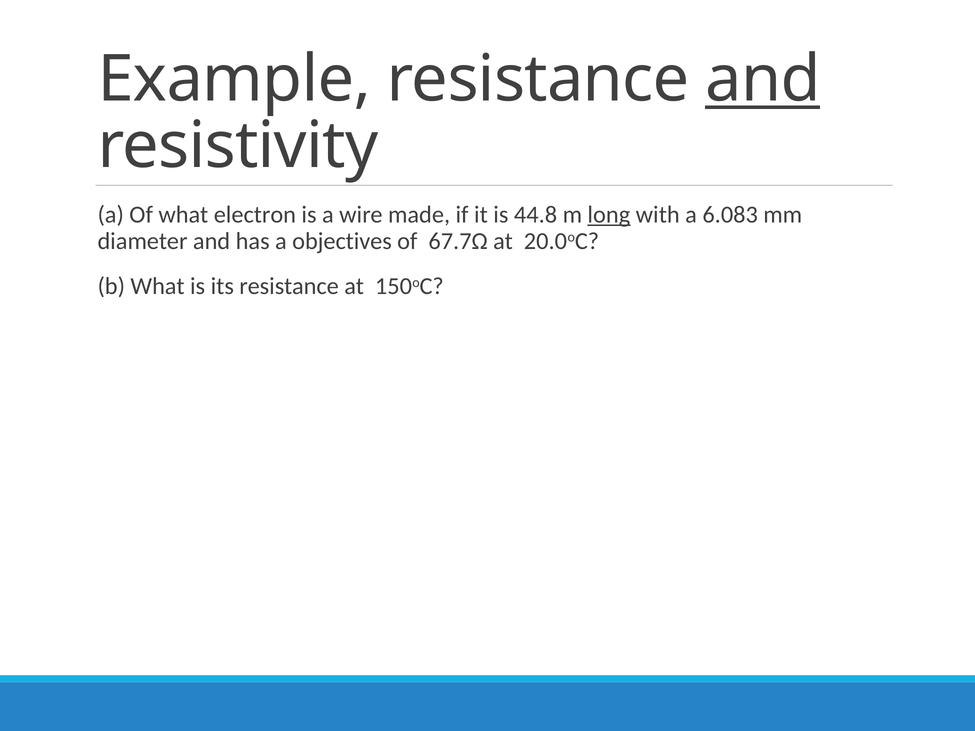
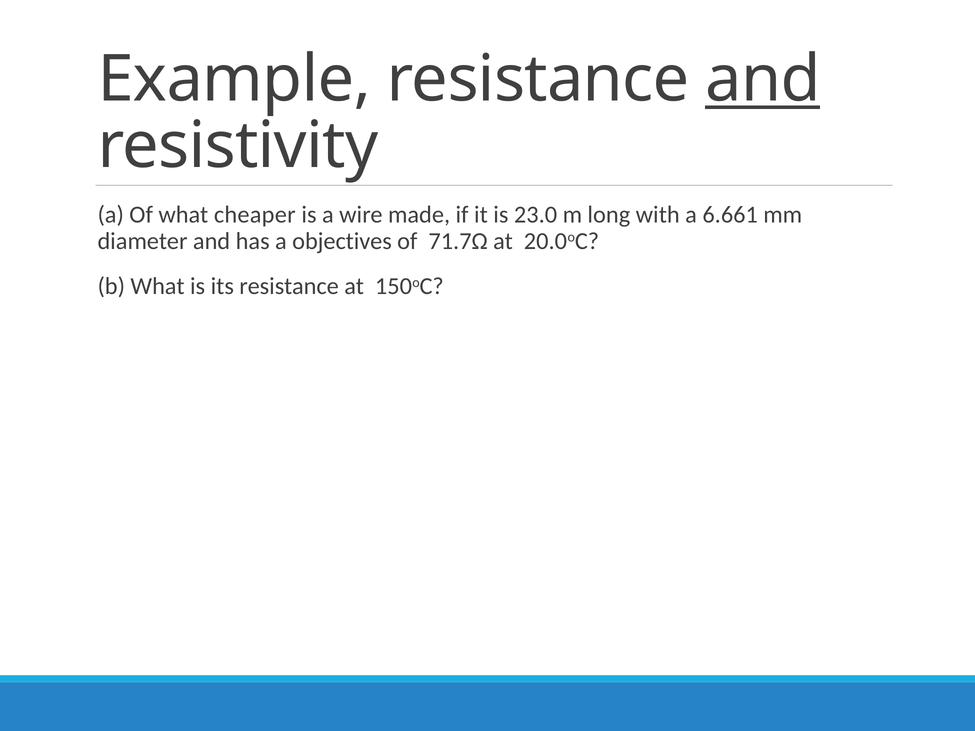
electron: electron -> cheaper (255, 215)
44.8: 44.8 -> 23.0 (536, 215)
long underline: present -> none (609, 215)
6.083: 6.083 -> 6.661 (730, 215)
67.7Ω: 67.7Ω -> 71.7Ω (458, 241)
